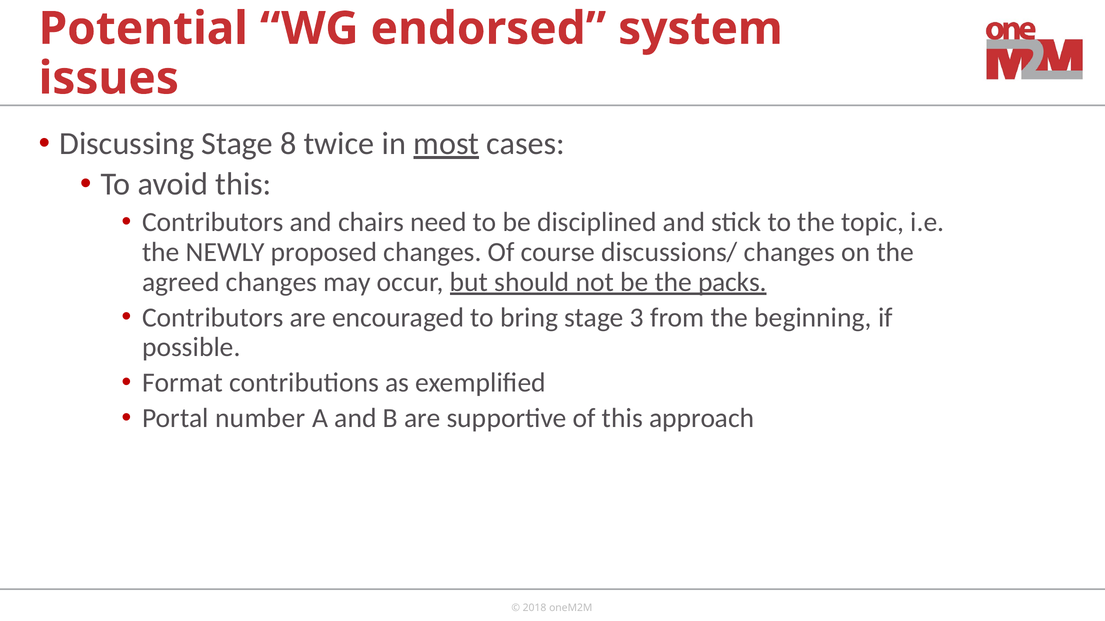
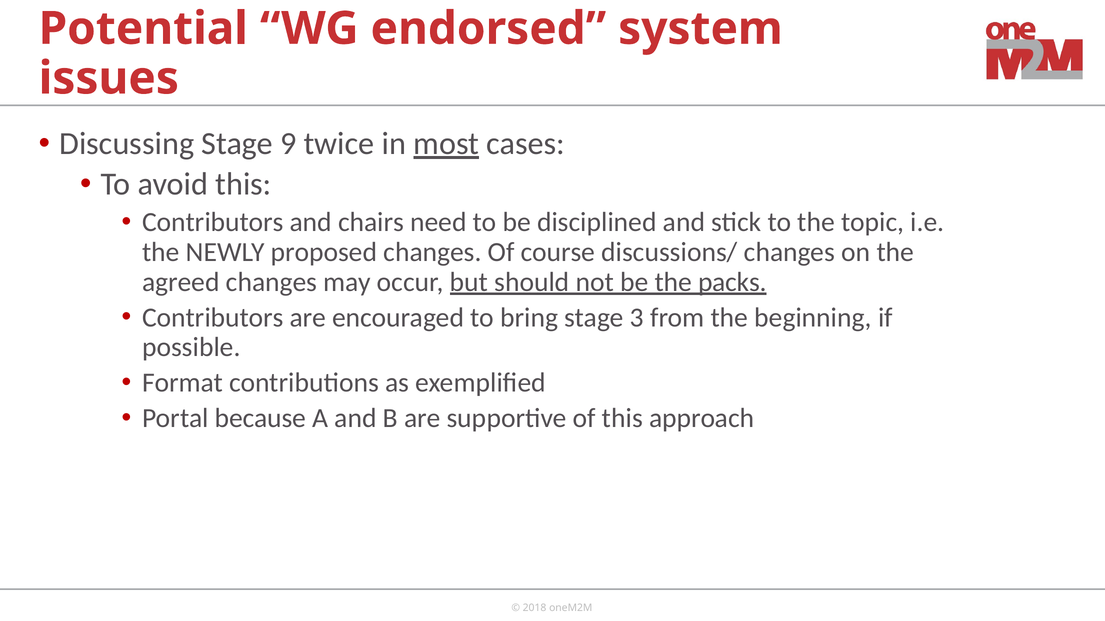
8: 8 -> 9 (288, 144)
number: number -> because (260, 419)
